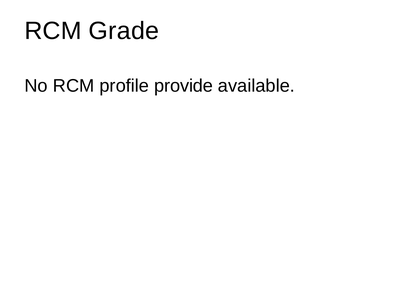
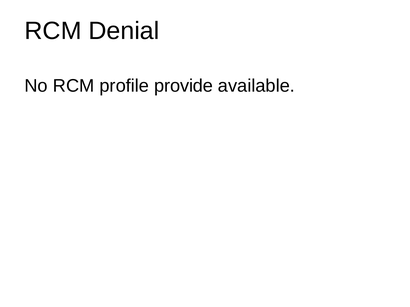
Grade: Grade -> Denial (124, 31)
